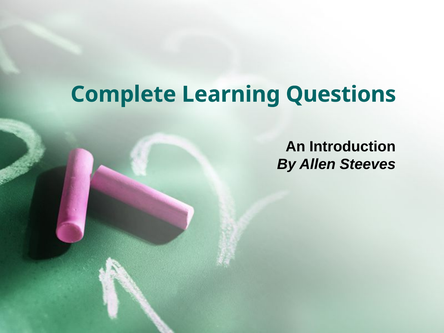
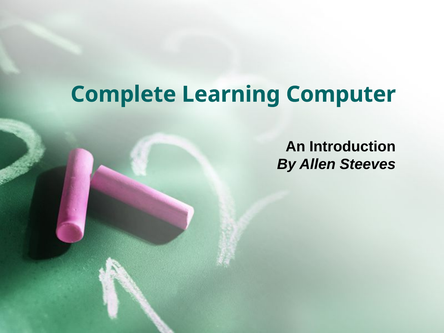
Questions: Questions -> Computer (341, 94)
